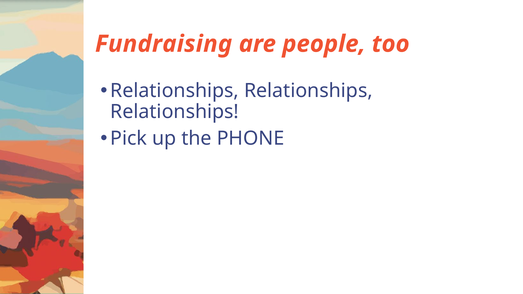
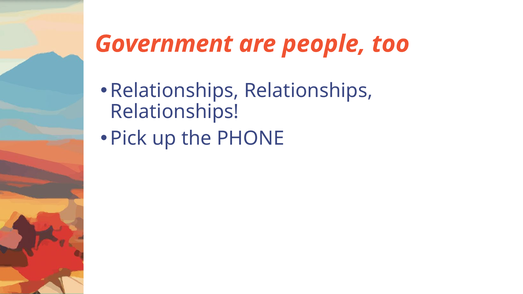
Fundraising: Fundraising -> Government (164, 44)
